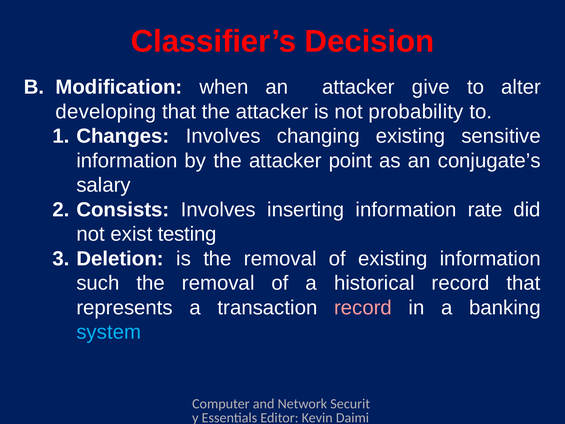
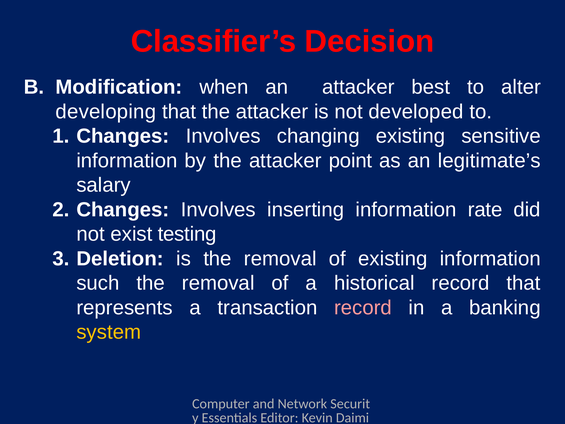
give: give -> best (431, 87)
probability: probability -> developed (416, 112)
conjugate’s: conjugate’s -> legitimate’s (489, 161)
Consists: Consists -> Changes (123, 210)
system colour: light blue -> yellow (109, 332)
